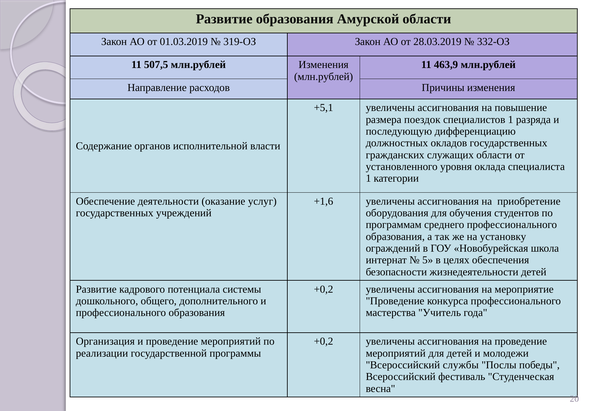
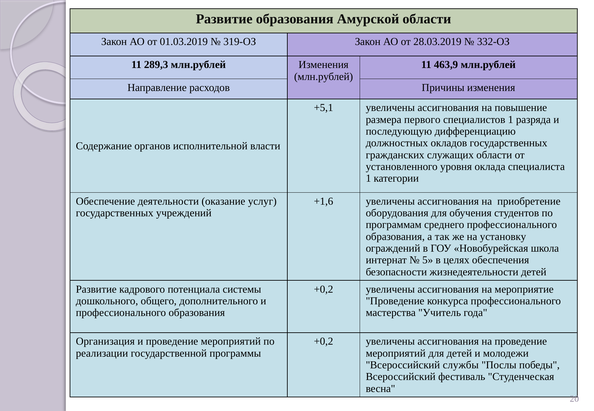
507,5: 507,5 -> 289,3 (156, 65)
поездок: поездок -> первого (422, 120)
